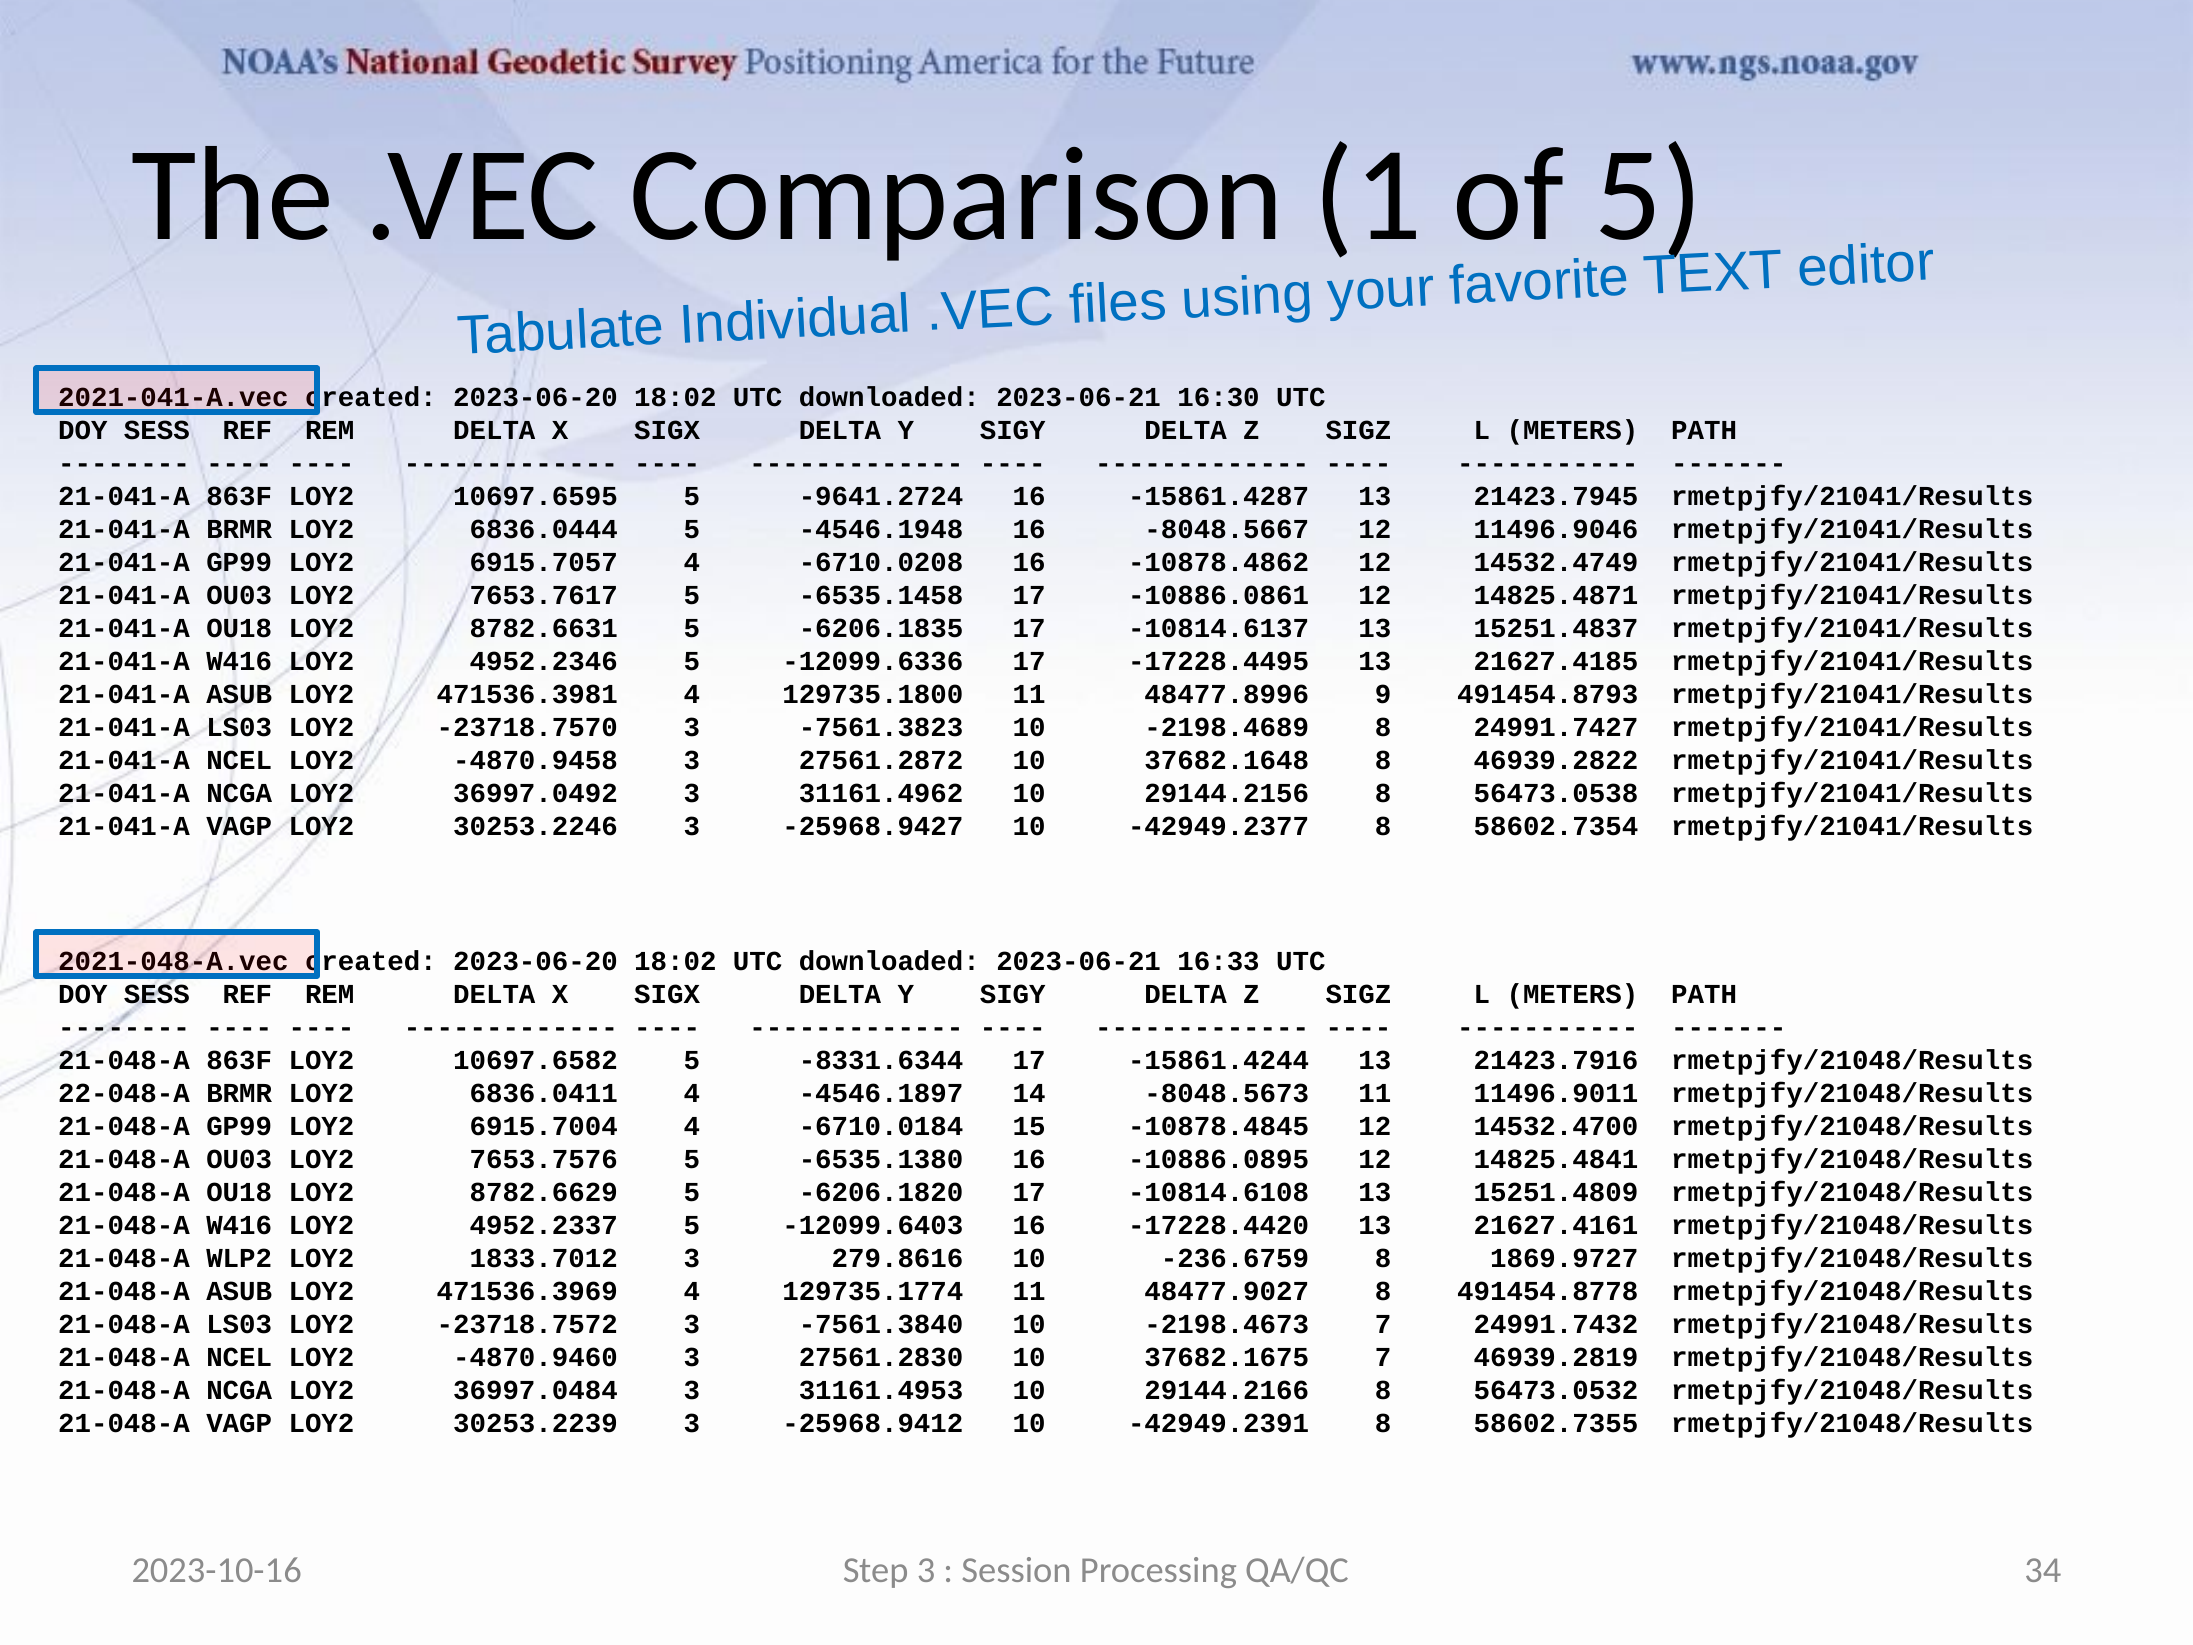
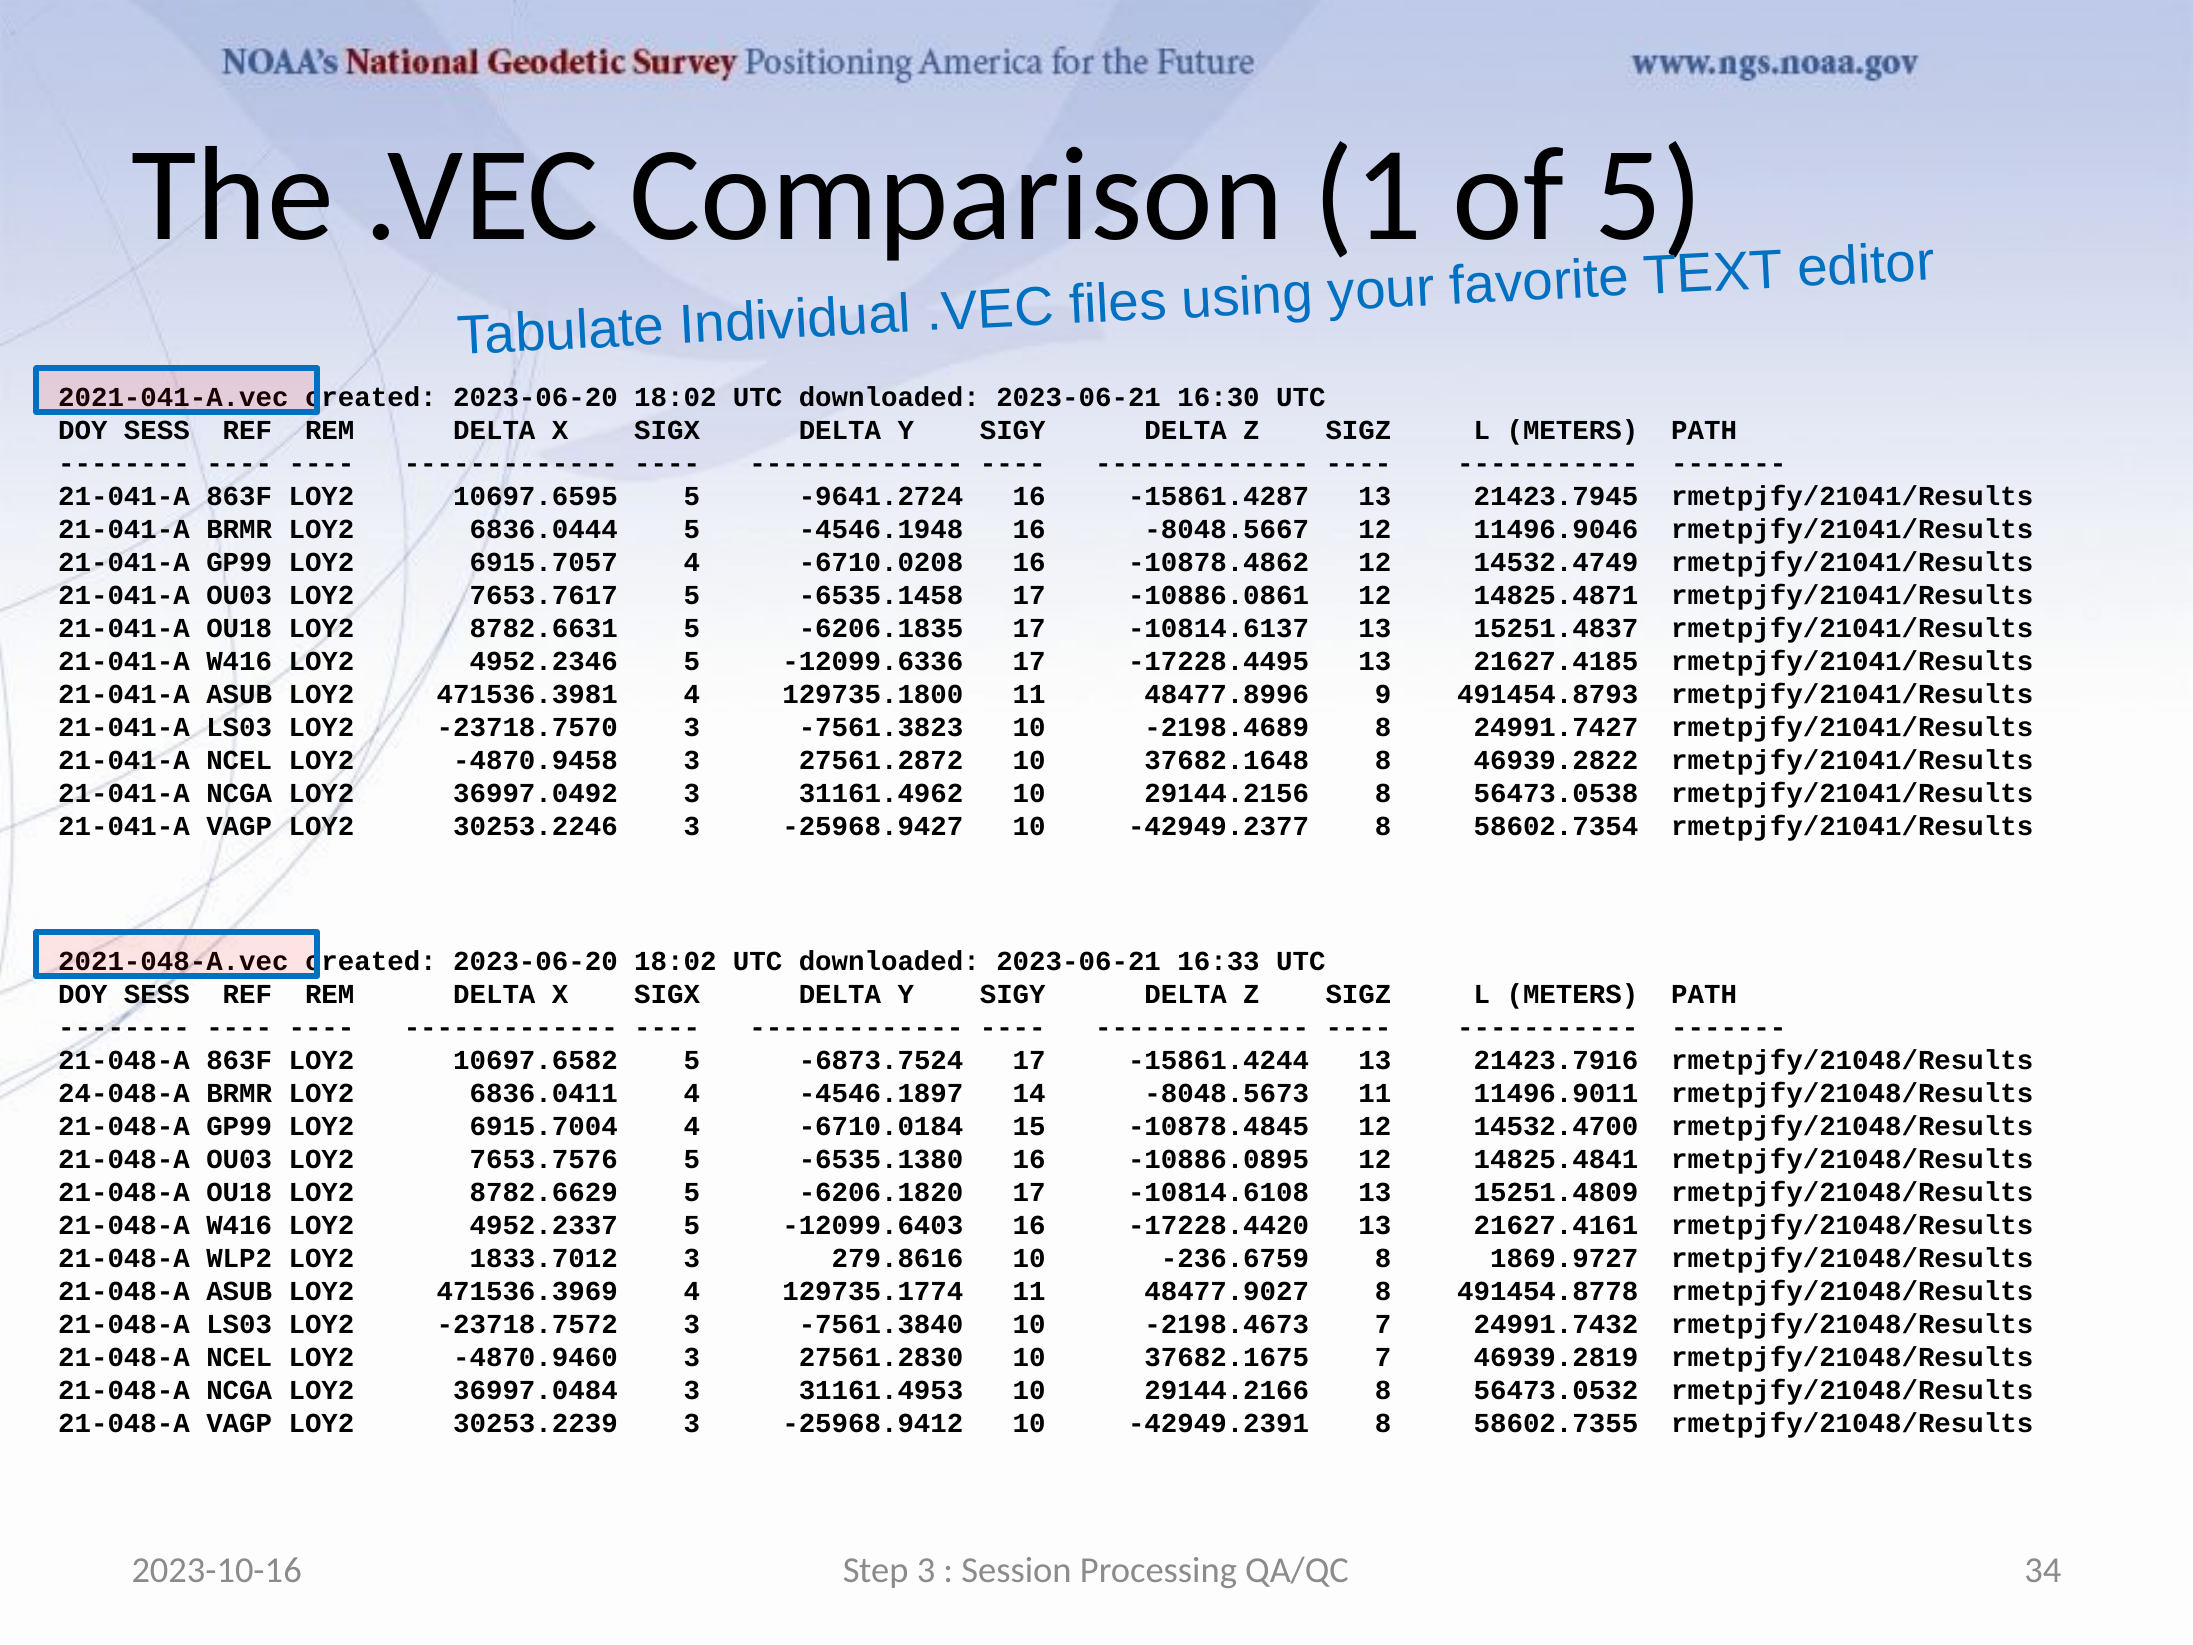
-8331.6344: -8331.6344 -> -6873.7524 (881, 1060)
22-048-A: 22-048-A -> 24-048-A (124, 1093)
